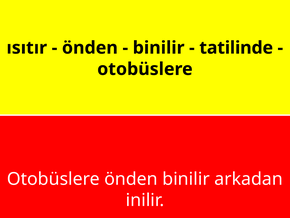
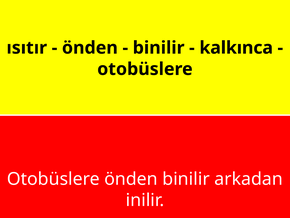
tatilinde: tatilinde -> kalkınca (236, 48)
